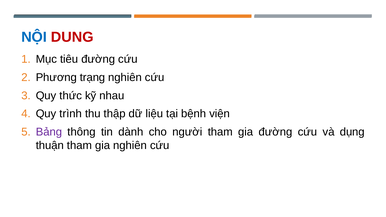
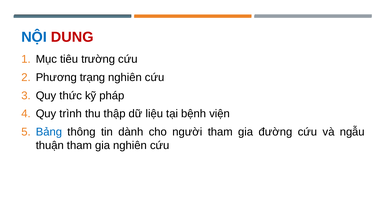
tiêu đường: đường -> trường (98, 59)
nhau: nhau -> pháp (112, 96)
Bảng colour: purple -> blue (49, 132)
dụng: dụng -> ngẫu (352, 132)
